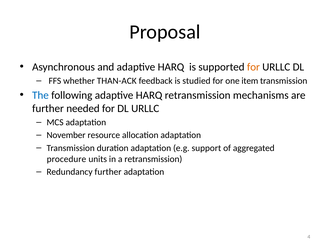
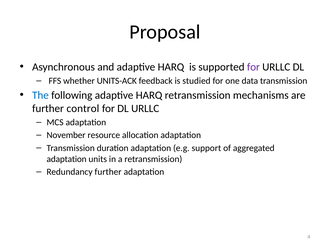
for colour: orange -> purple (253, 67)
THAN-ACK: THAN-ACK -> UNITS-ACK (117, 81)
item: item -> data (250, 81)
needed: needed -> control (83, 108)
procedure: procedure -> adaptation (67, 159)
